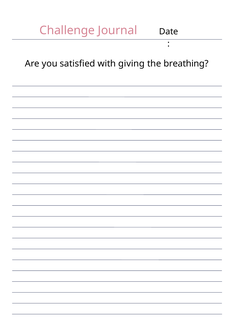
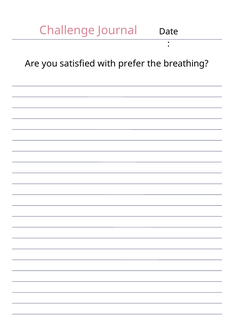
giving: giving -> prefer (132, 64)
